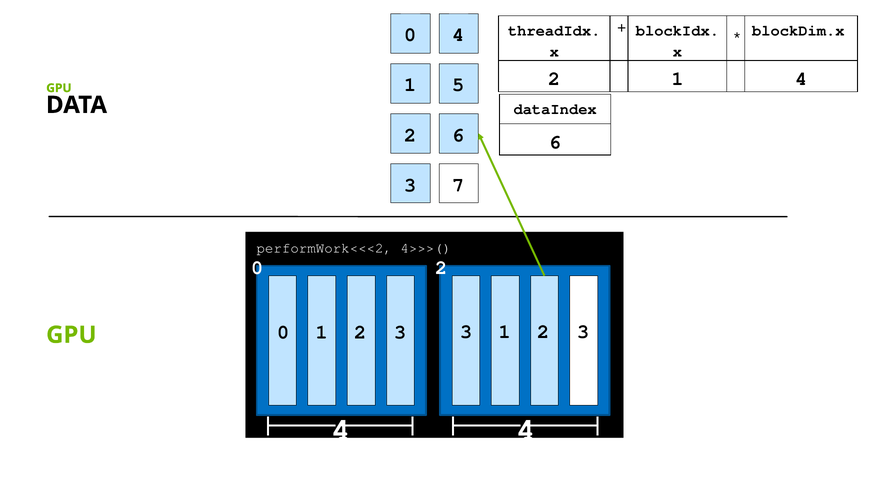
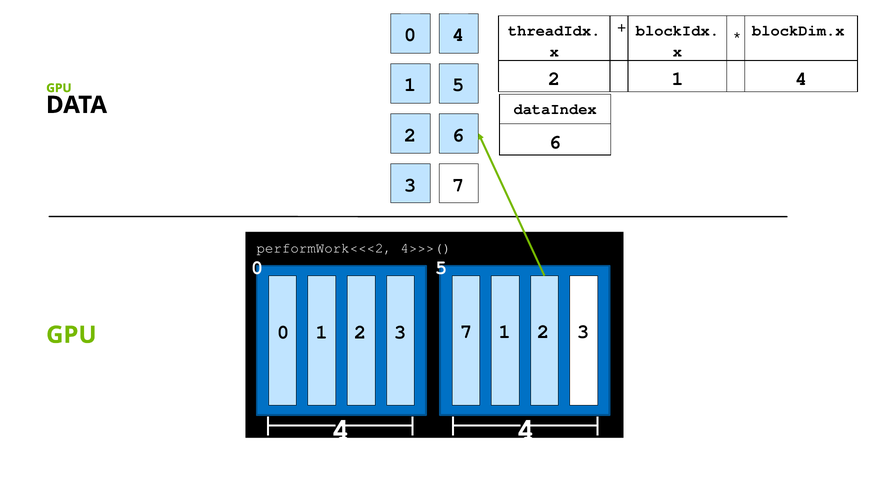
0 2: 2 -> 5 (441, 268)
3 3: 3 -> 7 (466, 332)
